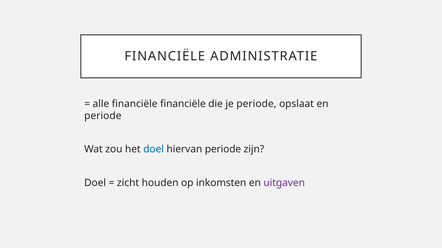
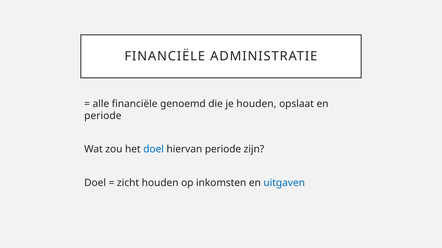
financiële financiële: financiële -> genoemd (183, 104)
je periode: periode -> houden (256, 104)
uitgaven colour: purple -> blue (284, 183)
